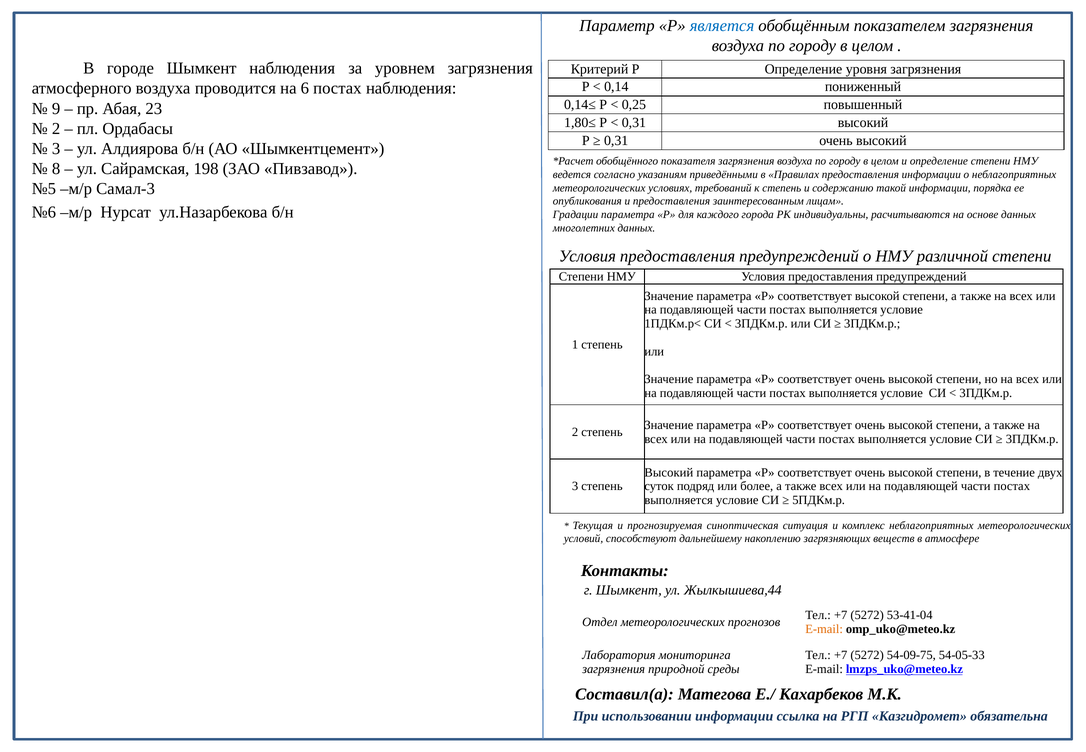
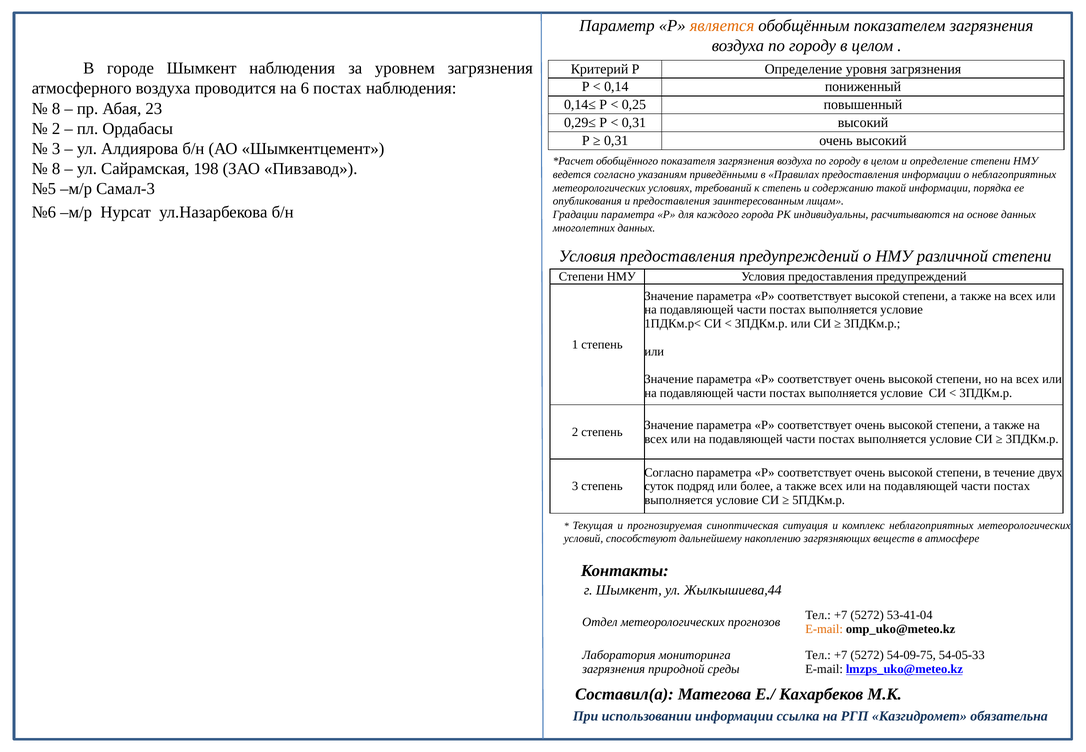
является colour: blue -> orange (722, 26)
9: 9 -> 8 (56, 108)
1,80≤: 1,80≤ -> 0,29≤ (580, 123)
Высокий: Высокий -> Согласно (669, 472)
